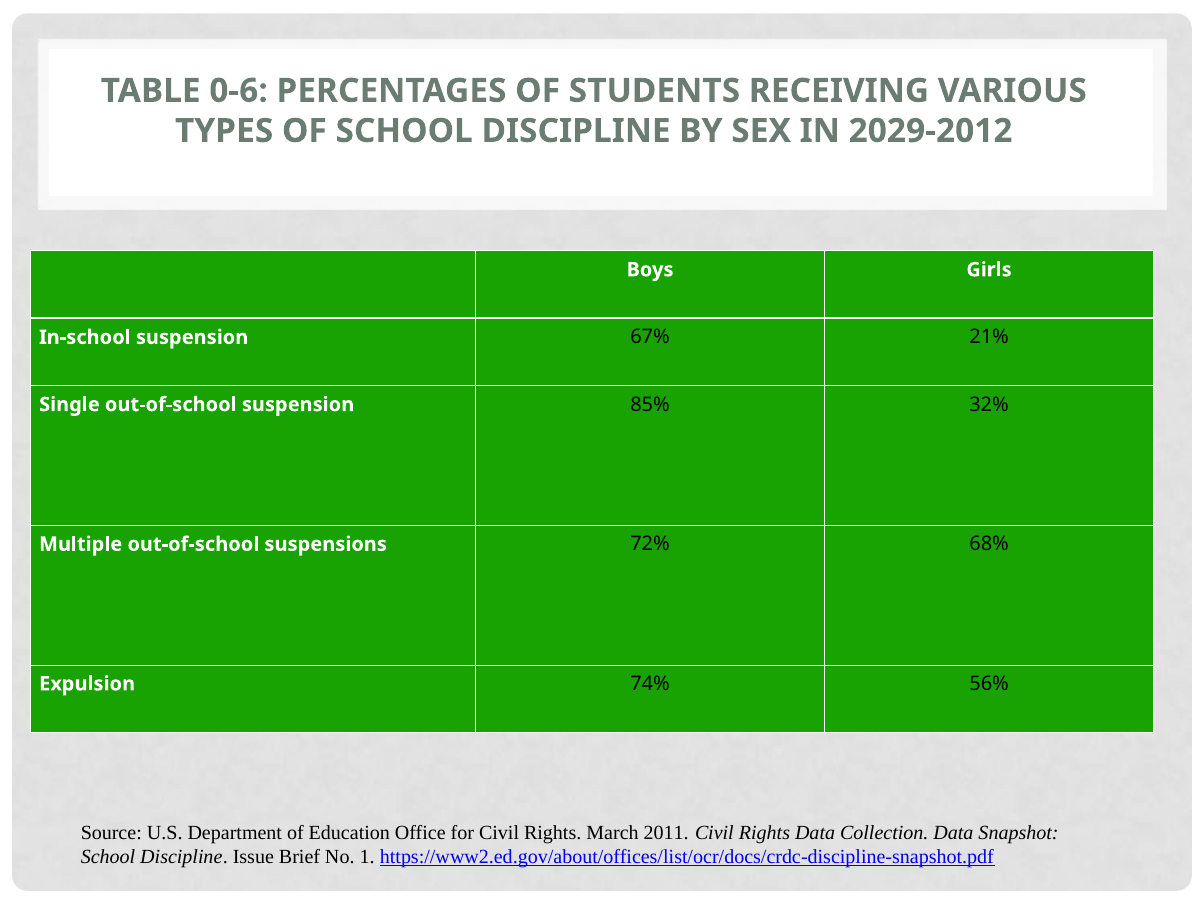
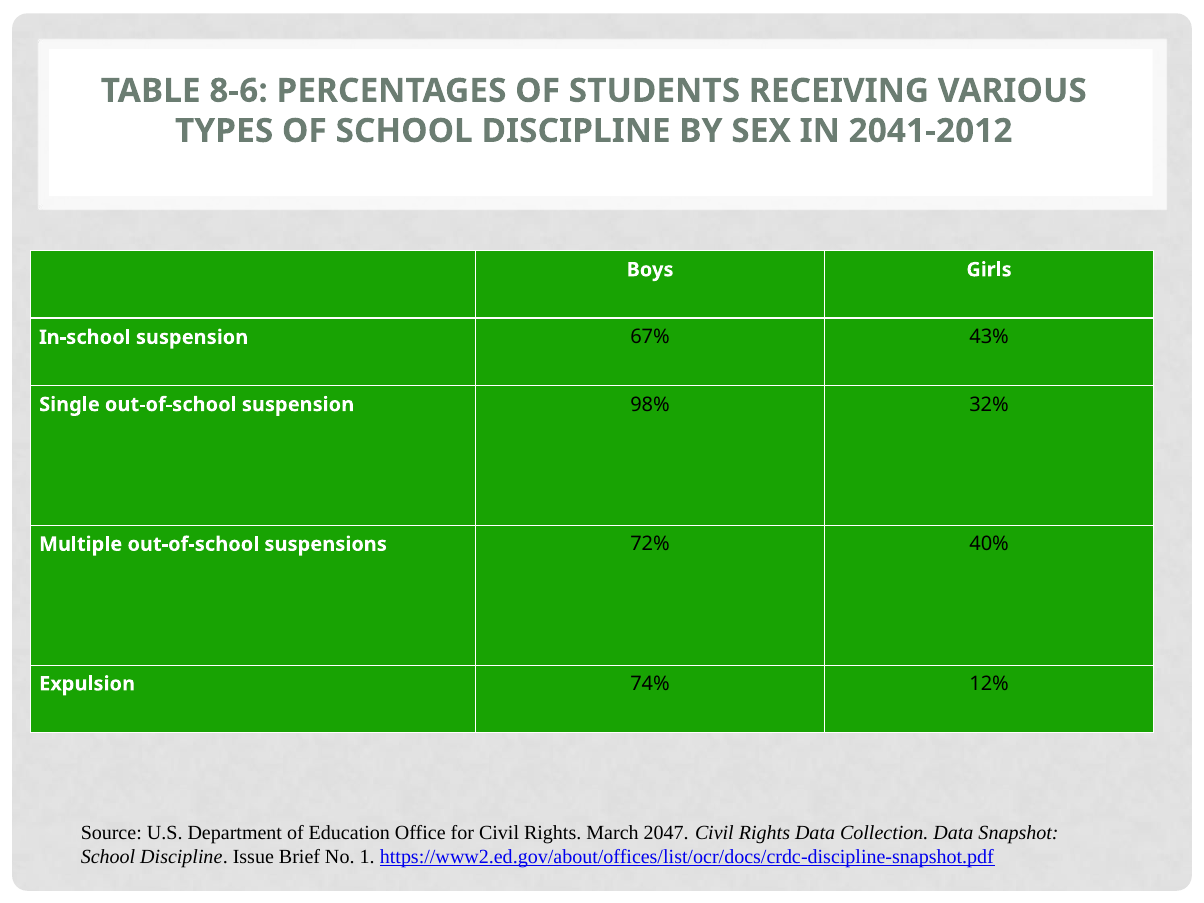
0-6: 0-6 -> 8-6 (239, 91)
2029-2012: 2029-2012 -> 2041-2012 (931, 131)
21%: 21% -> 43% (989, 337)
85%: 85% -> 98% (650, 405)
68%: 68% -> 40% (989, 544)
56%: 56% -> 12% (989, 684)
2011: 2011 -> 2047 (666, 832)
